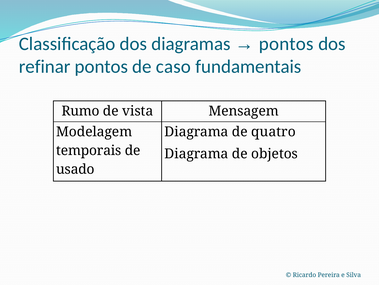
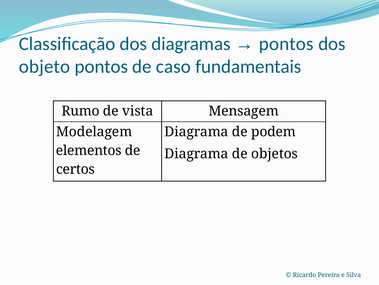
refinar: refinar -> objeto (45, 67)
quatro: quatro -> podem (274, 132)
temporais: temporais -> elementos (89, 150)
usado: usado -> certos (75, 169)
